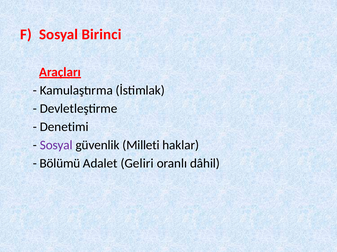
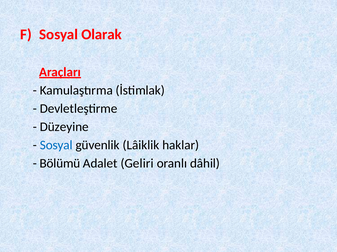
Birinci: Birinci -> Olarak (102, 35)
Denetimi: Denetimi -> Düzeyine (64, 127)
Sosyal colour: purple -> blue (56, 146)
Milleti: Milleti -> Lâiklik (141, 146)
